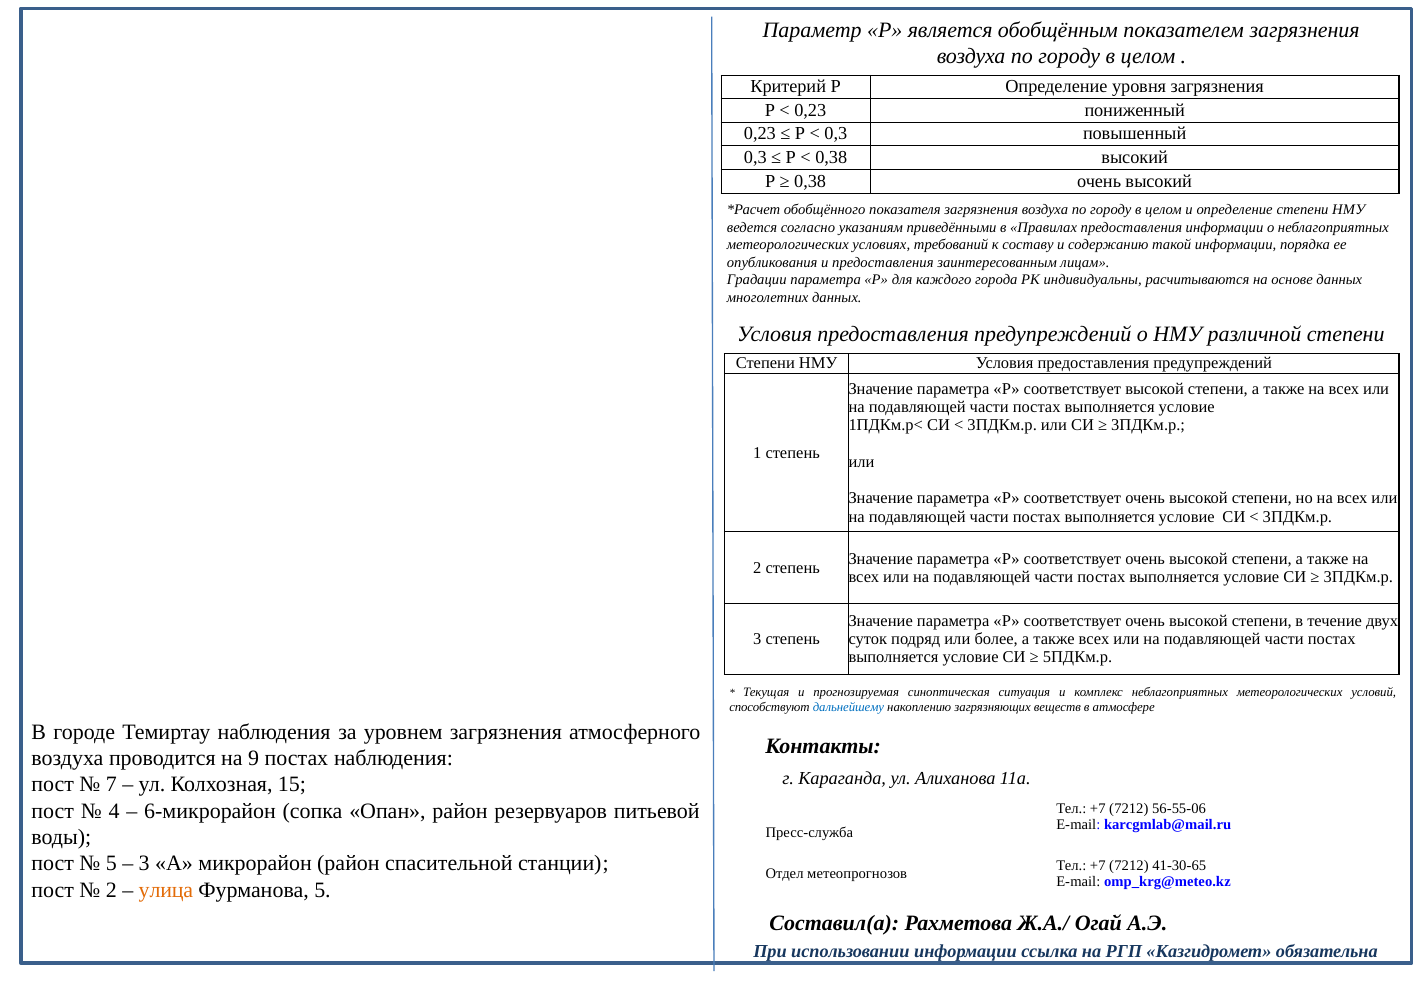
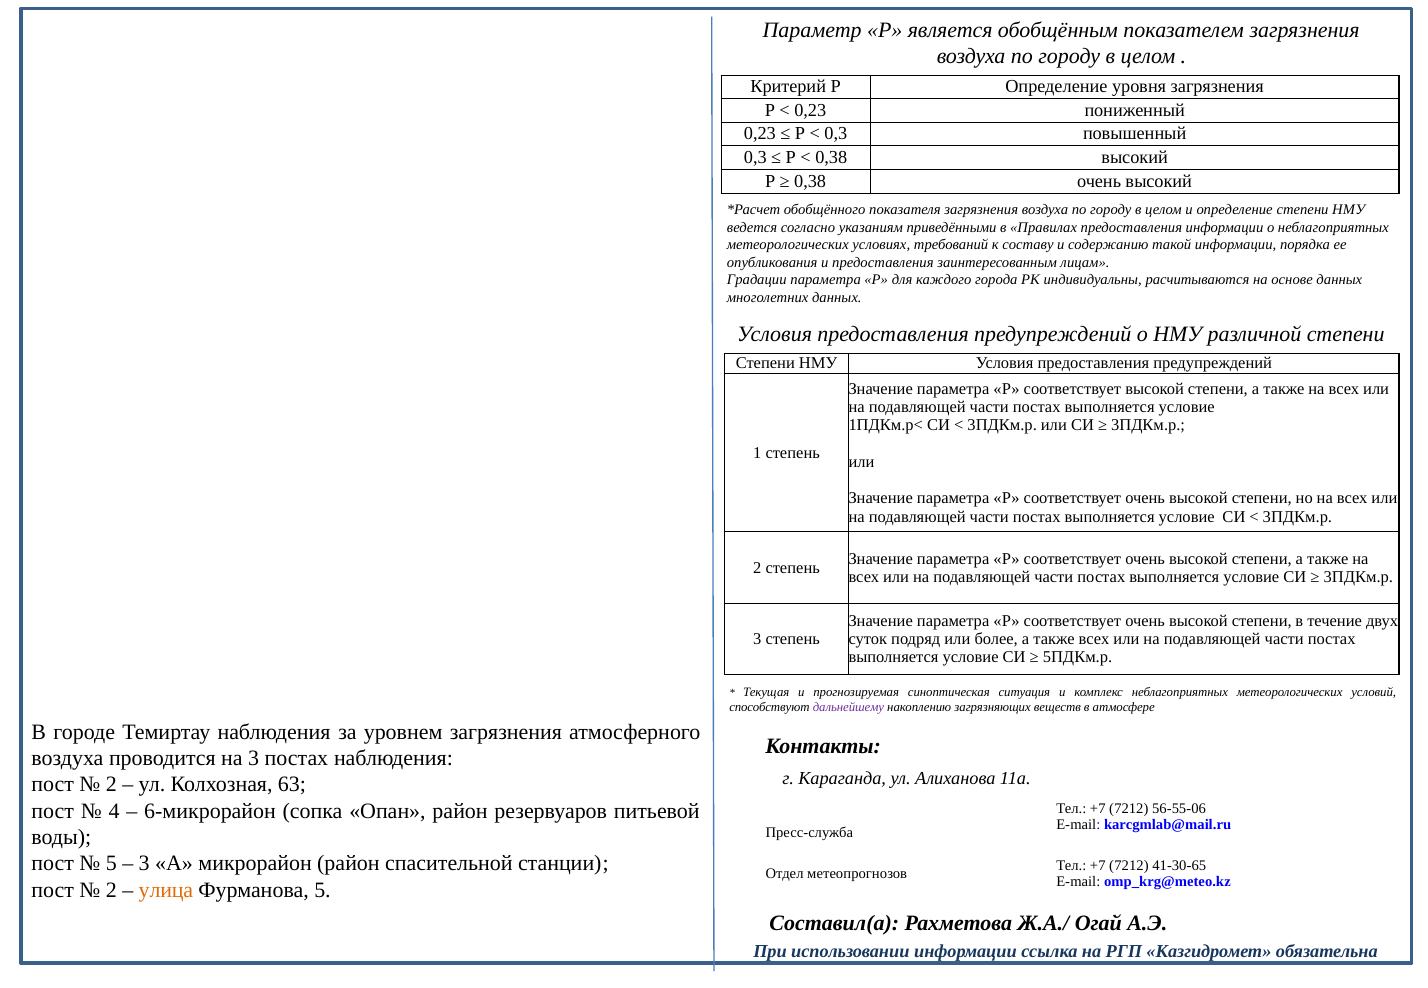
дальнейшему colour: blue -> purple (848, 708)
на 9: 9 -> 3 (254, 759)
7: 7 -> 2 (111, 785)
15: 15 -> 63 (292, 785)
